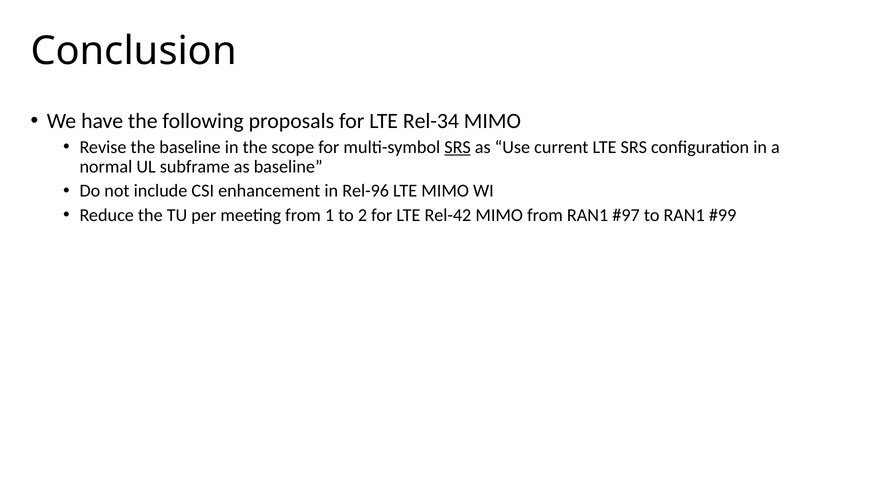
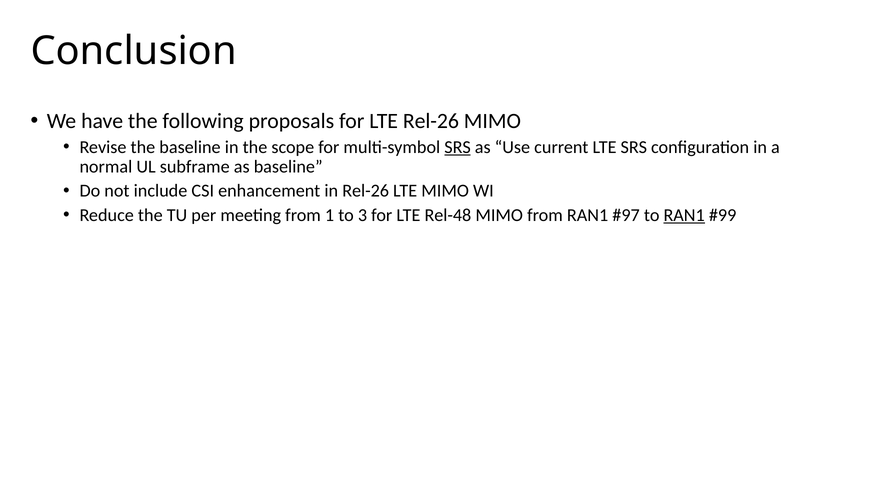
LTE Rel-34: Rel-34 -> Rel-26 (431, 121)
in Rel-96: Rel-96 -> Rel-26 (366, 191)
2: 2 -> 3 (362, 215)
Rel-42: Rel-42 -> Rel-48 (448, 215)
RAN1 underline: none -> present (684, 215)
